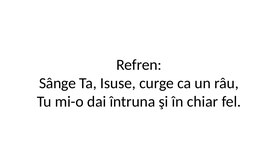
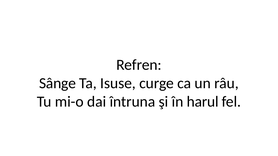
chiar: chiar -> harul (203, 102)
